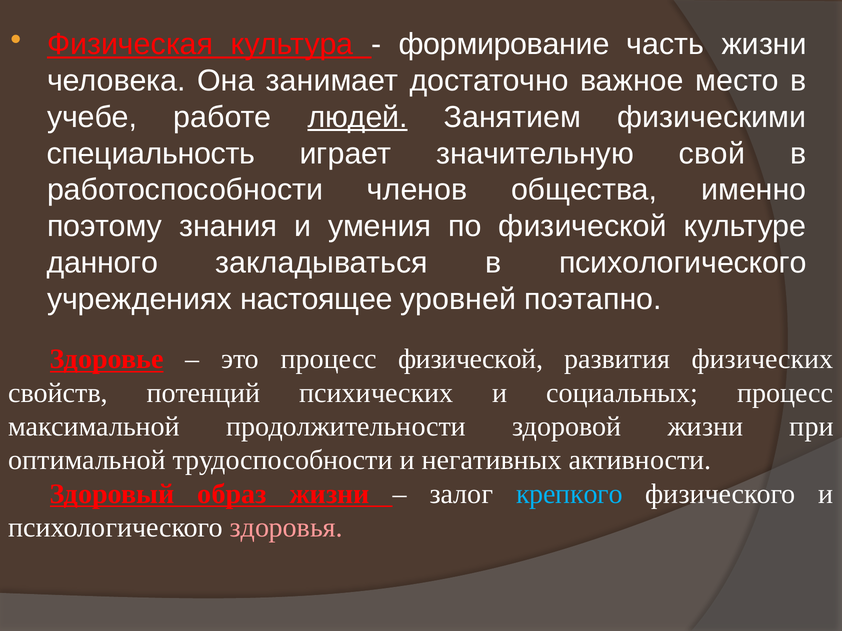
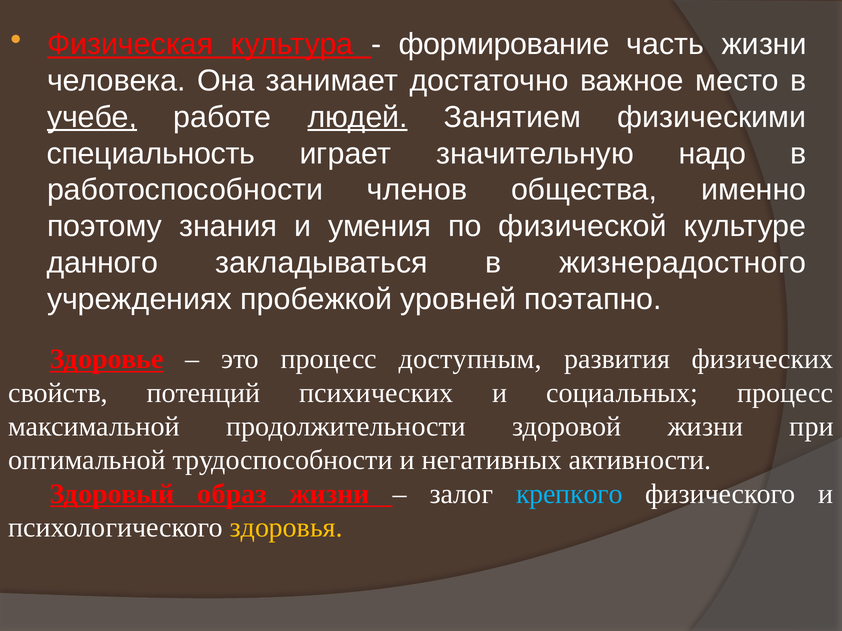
учебе underline: none -> present (92, 117)
свой: свой -> надо (712, 154)
в психологического: психологического -> жизнерадостного (683, 263)
настоящее: настоящее -> пробежкой (316, 299)
процесс физической: физической -> доступным (470, 359)
здоровья colour: pink -> yellow (286, 528)
